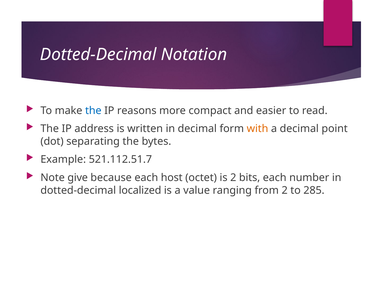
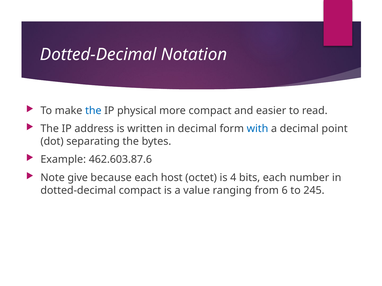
reasons: reasons -> physical (137, 111)
with colour: orange -> blue (257, 129)
521.112.51.7: 521.112.51.7 -> 462.603.87.6 (120, 160)
is 2: 2 -> 4 (233, 178)
dotted-decimal localized: localized -> compact (140, 191)
from 2: 2 -> 6 (285, 191)
285: 285 -> 245 (314, 191)
